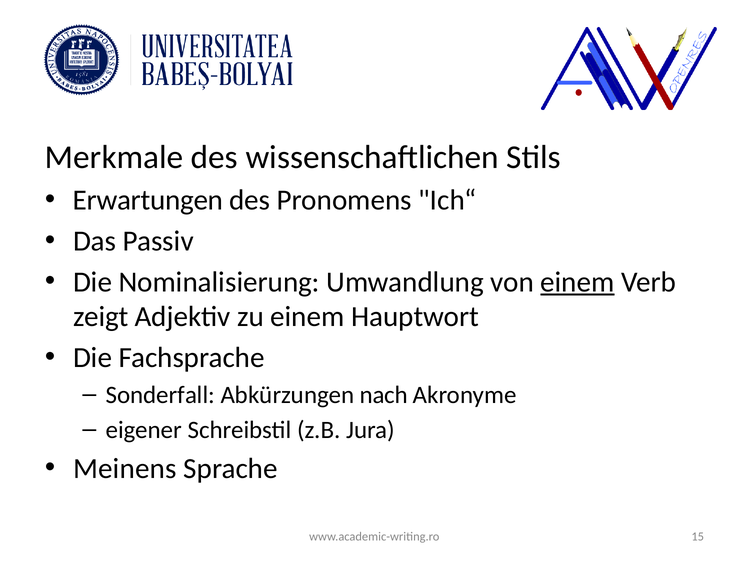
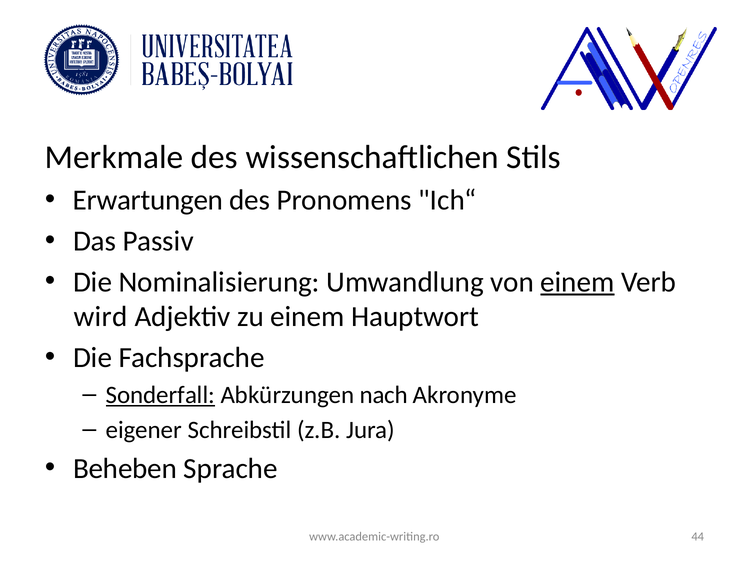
zeigt: zeigt -> wird (100, 317)
Sonderfall underline: none -> present (160, 395)
Meinens: Meinens -> Beheben (125, 468)
15: 15 -> 44 (698, 536)
